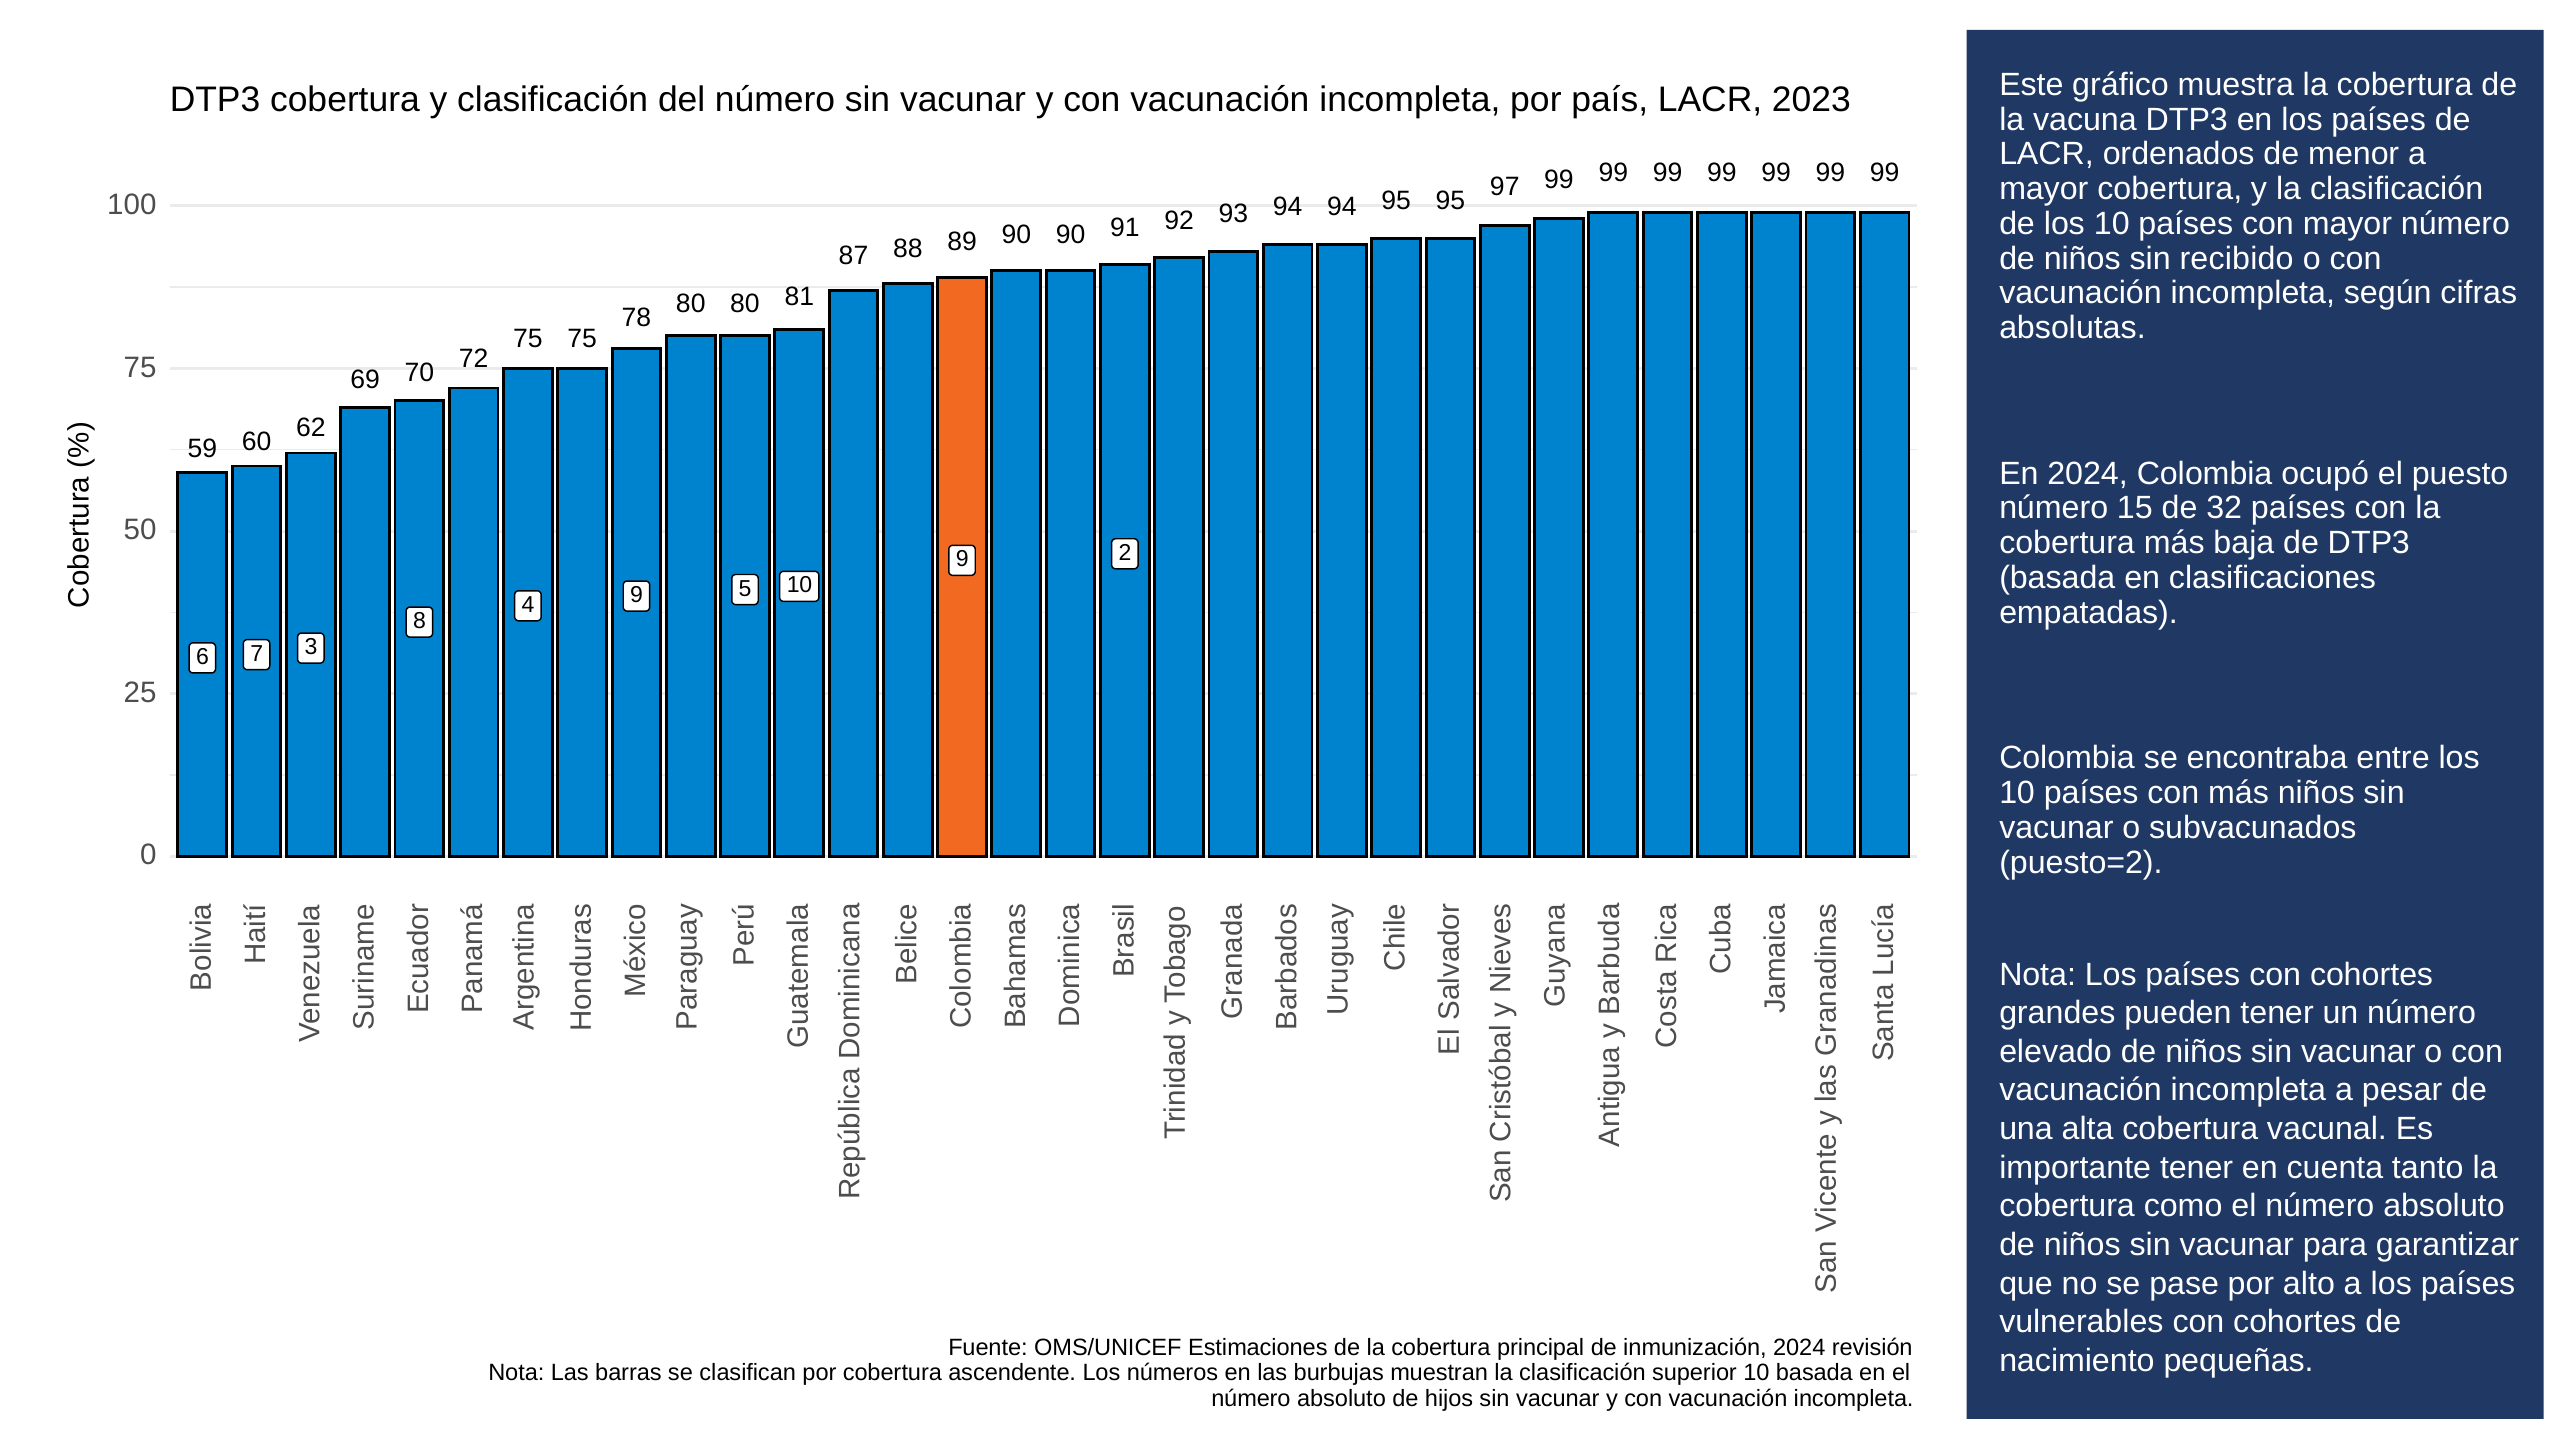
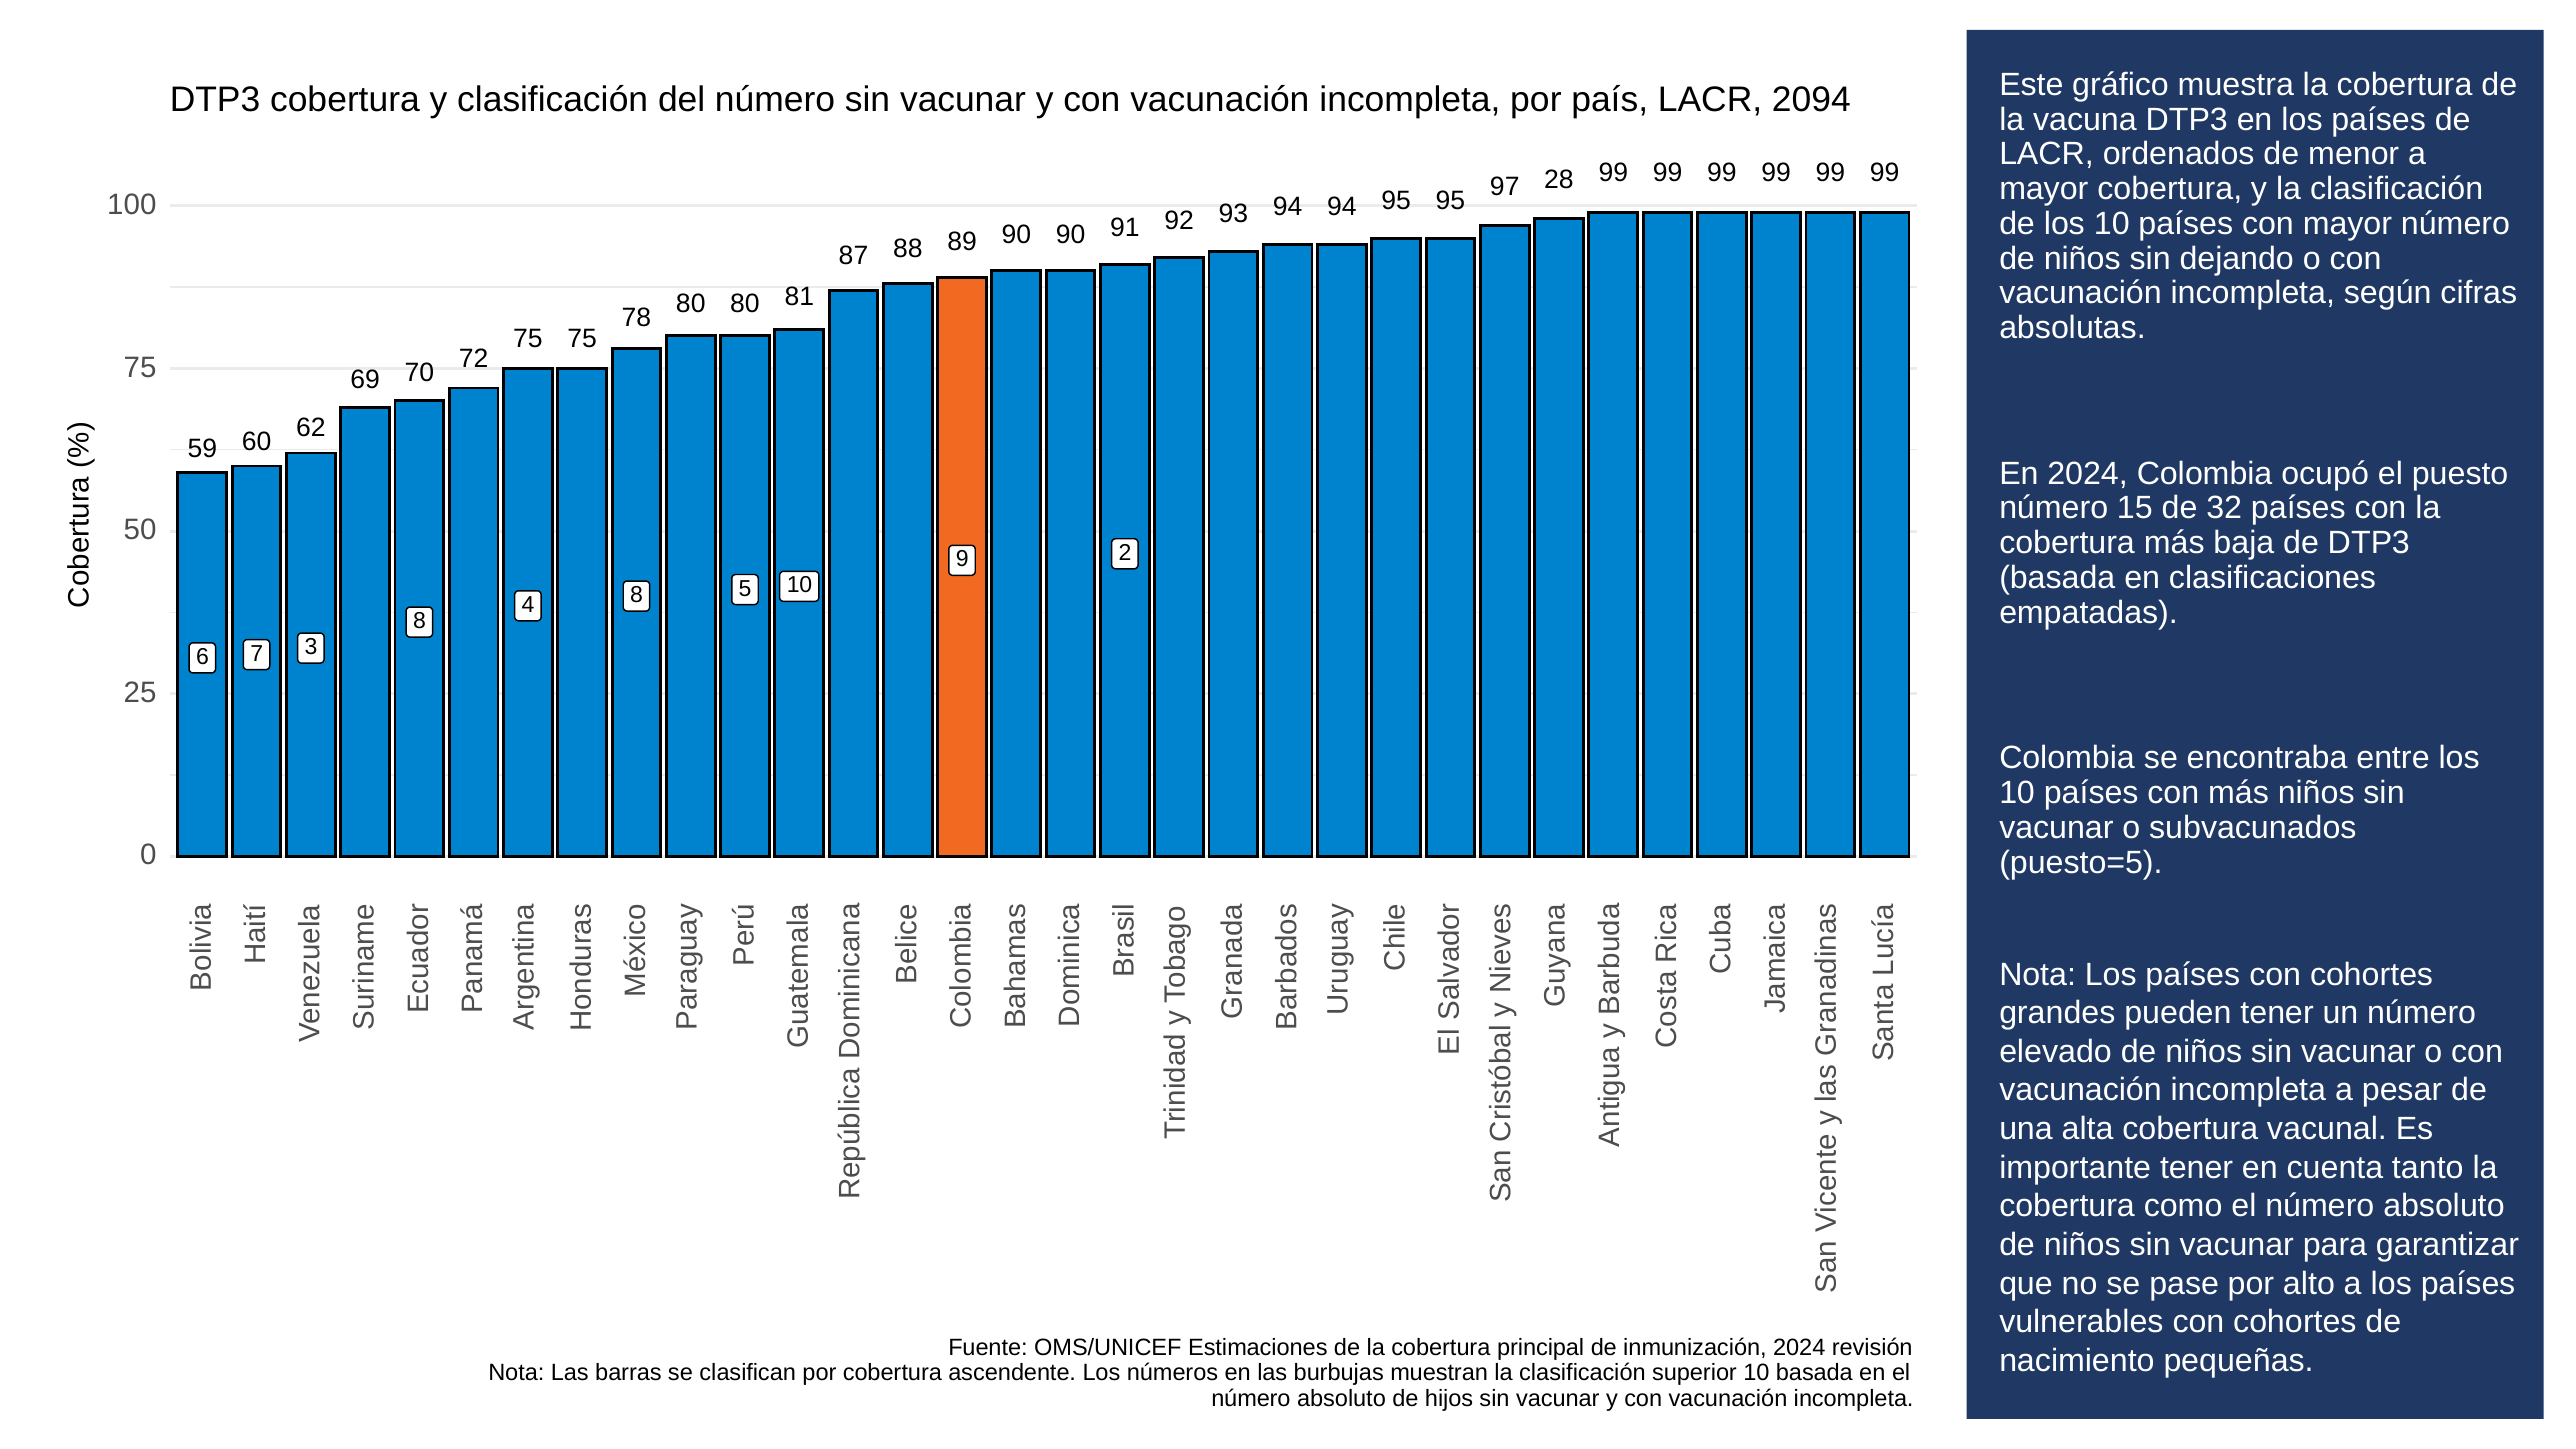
2023: 2023 -> 2094 (1811, 100)
97 99: 99 -> 28 (1559, 180)
recibido: recibido -> dejando (2237, 258)
4 9: 9 -> 8 (637, 595)
puesto=2: puesto=2 -> puesto=5 (2081, 863)
